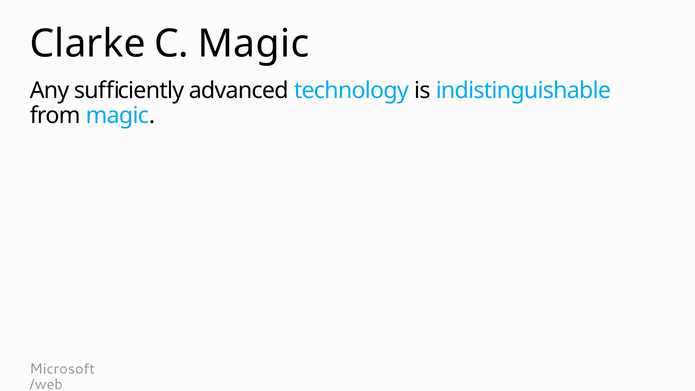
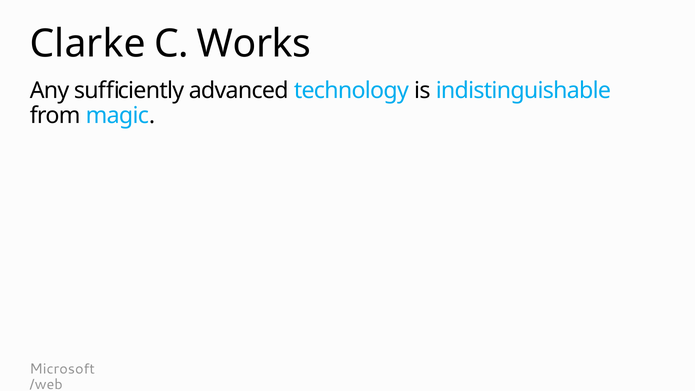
C Magic: Magic -> Works (254, 44)
